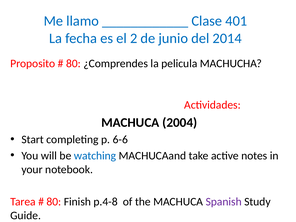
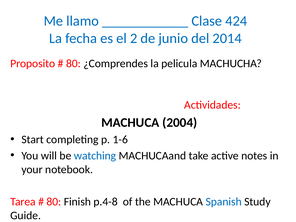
401: 401 -> 424 (236, 21)
6-6: 6-6 -> 1-6 (120, 139)
Spanish colour: purple -> blue (224, 202)
